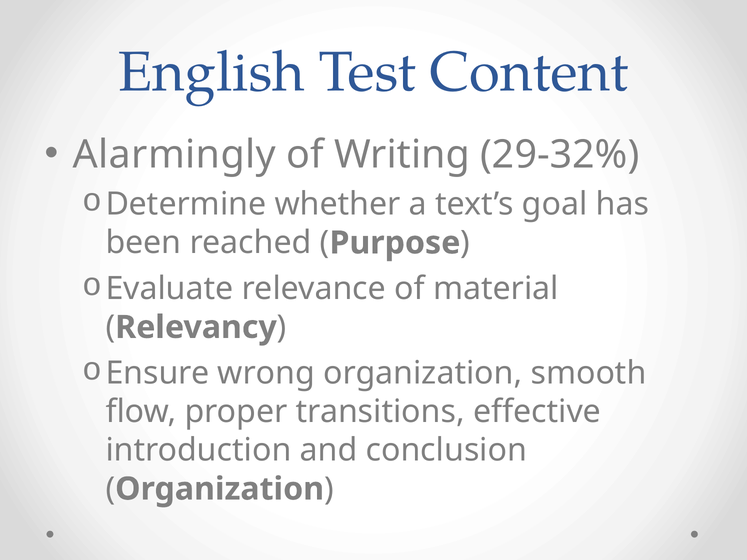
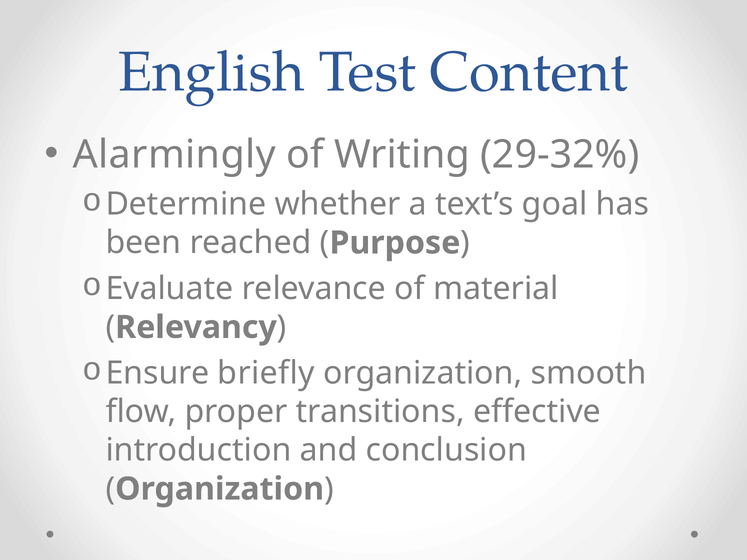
wrong: wrong -> briefly (266, 373)
